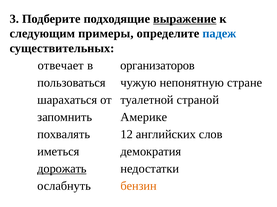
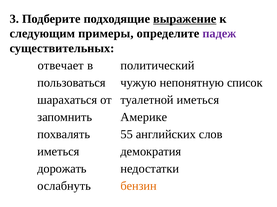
падеж colour: blue -> purple (219, 34)
организаторов: организаторов -> политический (157, 66)
стране: стране -> список (245, 83)
туалетной страной: страной -> иметься (198, 100)
12: 12 -> 55 (127, 135)
дорожать underline: present -> none (62, 169)
